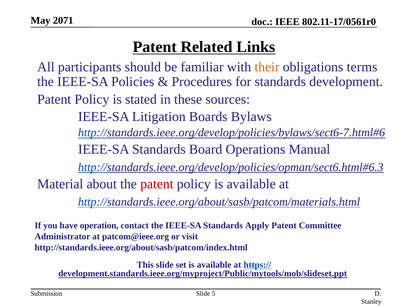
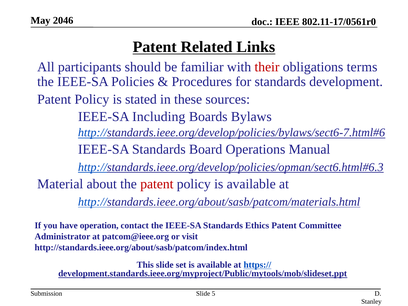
2071: 2071 -> 2046 (63, 21)
their colour: orange -> red (267, 67)
Litigation: Litigation -> Including (159, 117)
Apply: Apply -> Ethics (257, 226)
